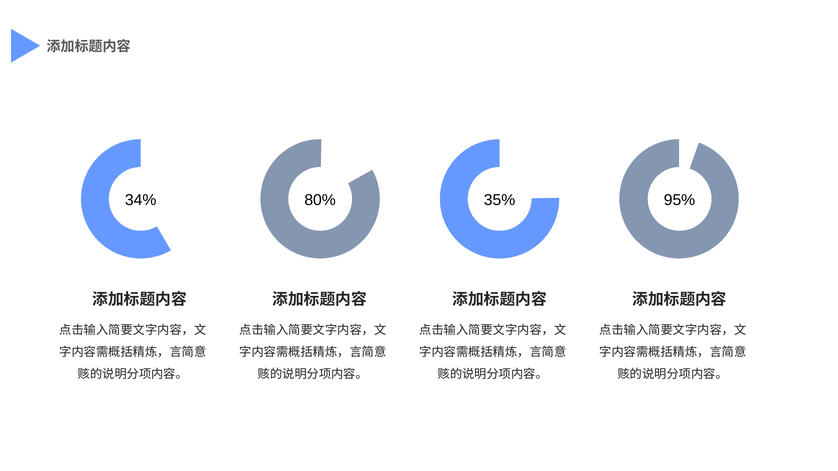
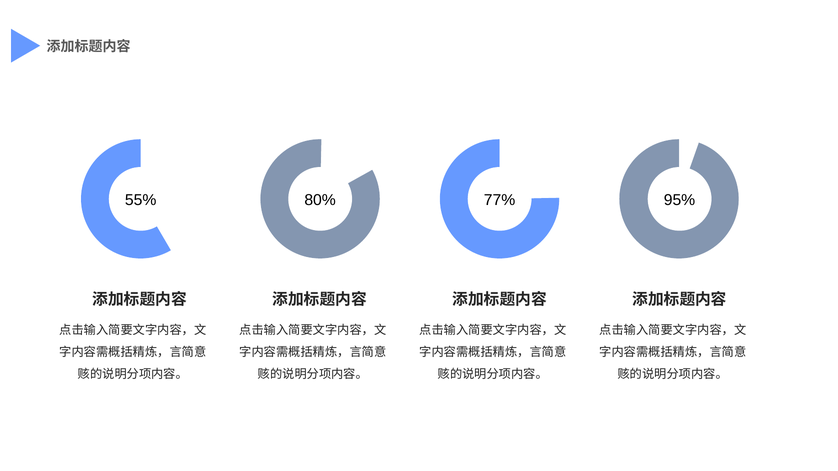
34%: 34% -> 55% (141, 200)
35%: 35% -> 77% (500, 200)
